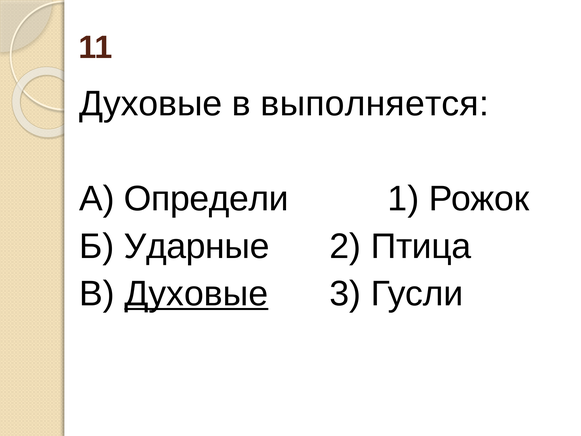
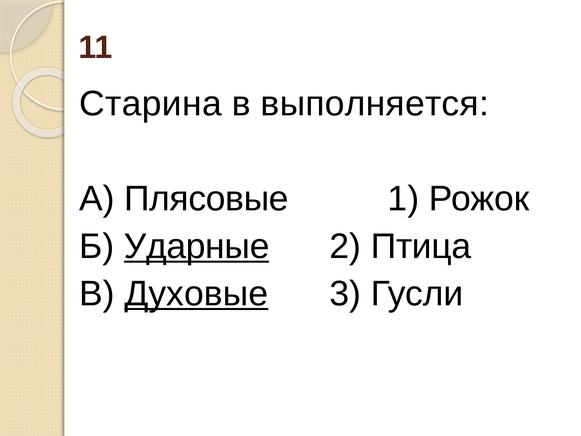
Духовые: Духовые -> Старина (150, 104)
Определи: Определи -> Плясовые (206, 199)
Ударные underline: none -> present (197, 246)
